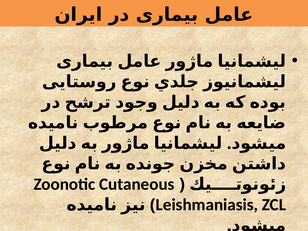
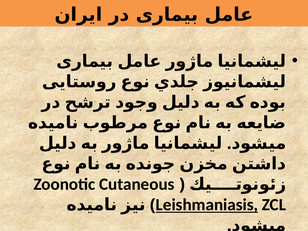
Leishmaniasis underline: none -> present (207, 205)
